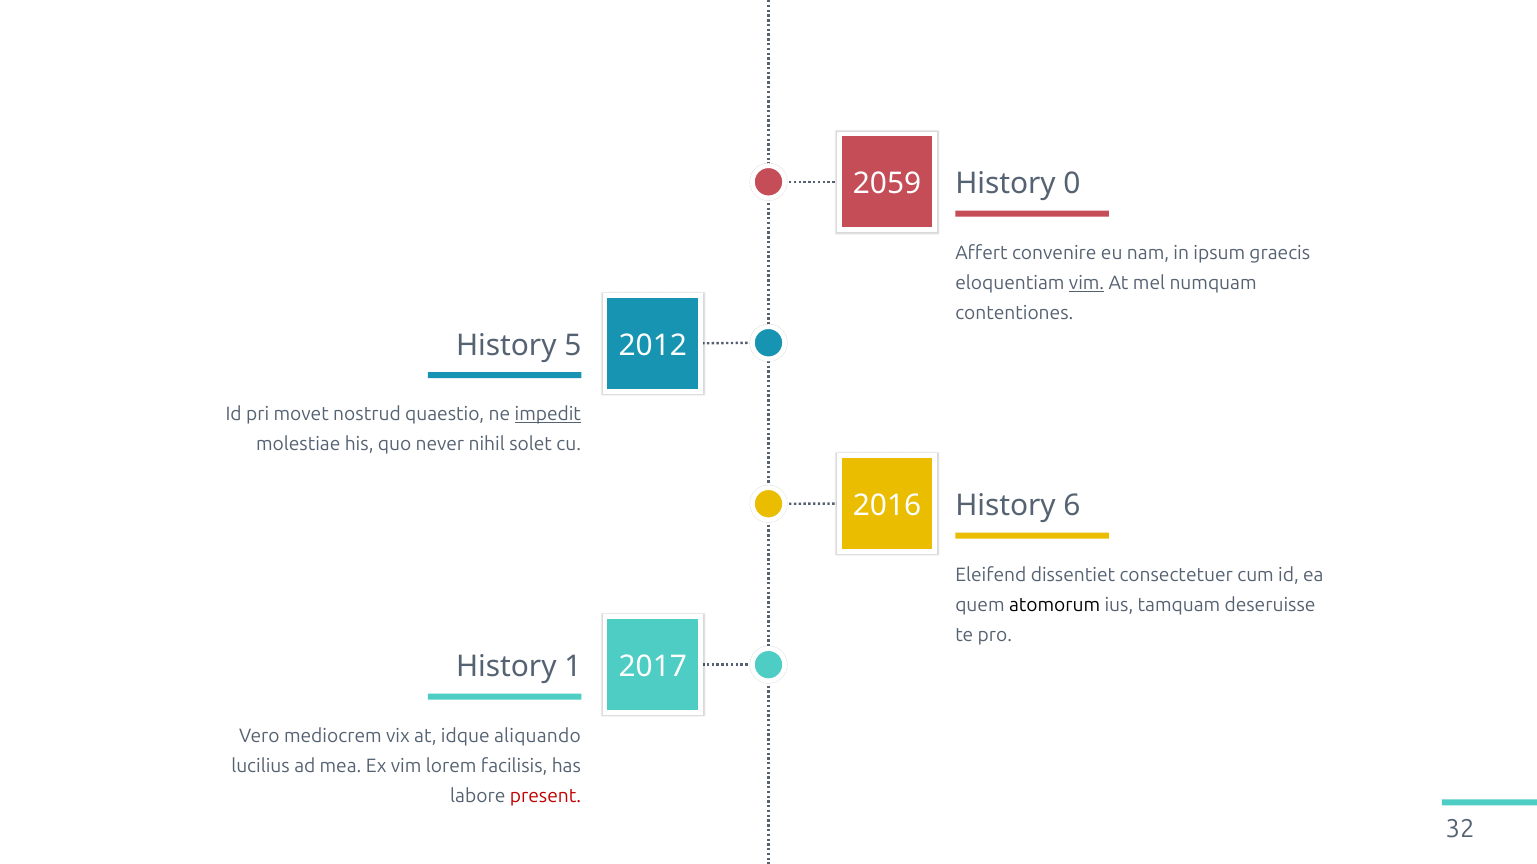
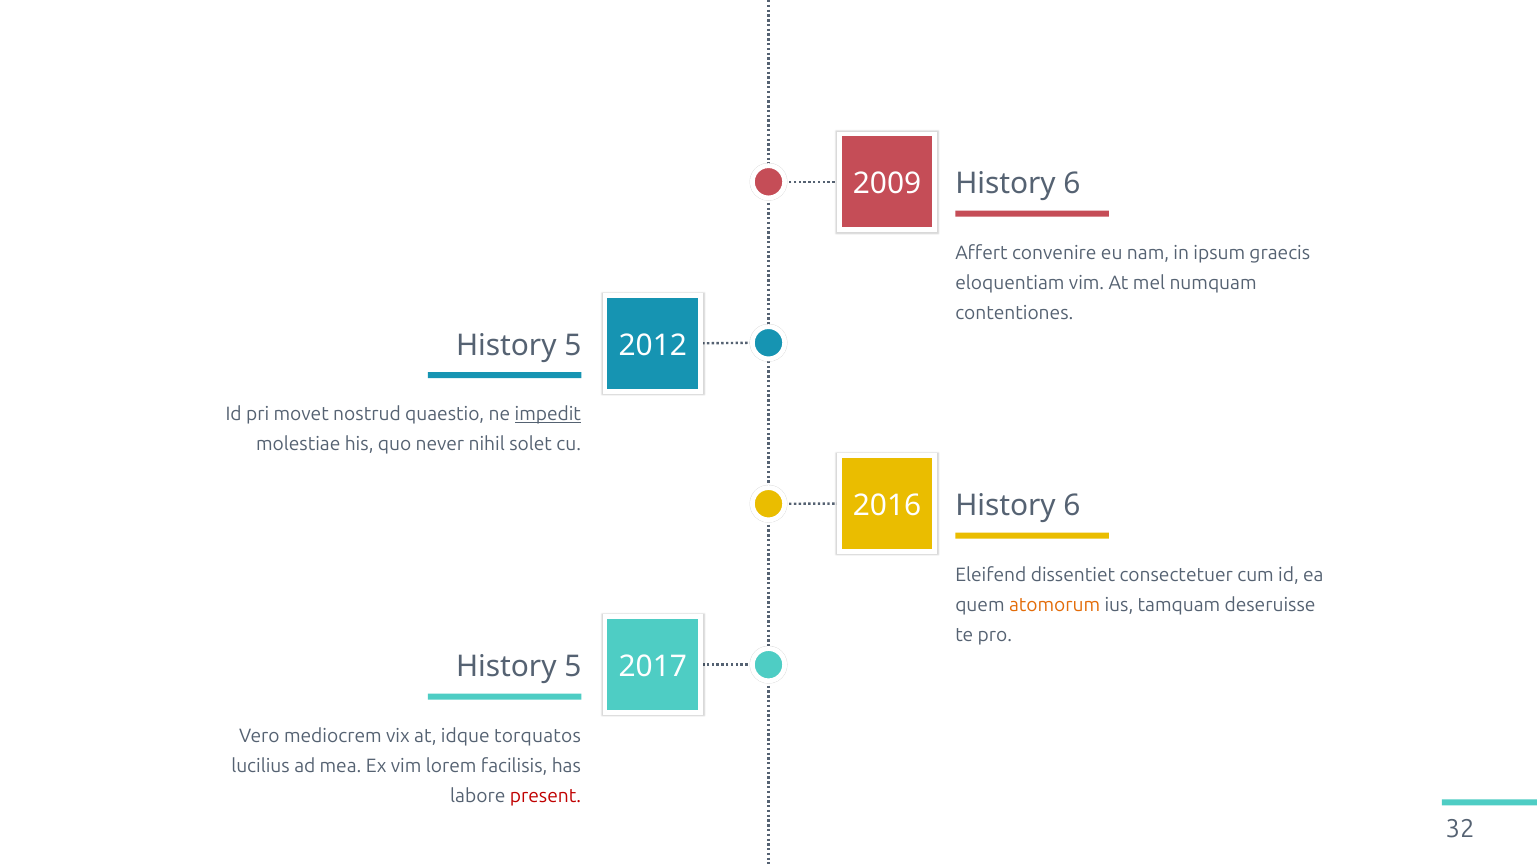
2059: 2059 -> 2009 (887, 184)
0: 0 -> 6 (1072, 184)
vim underline: present -> none (1087, 283)
atomorum colour: black -> orange (1055, 605)
1: 1 -> 5 (573, 667)
aliquando: aliquando -> torquatos (537, 736)
